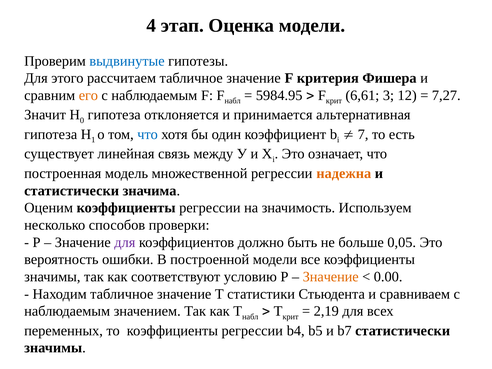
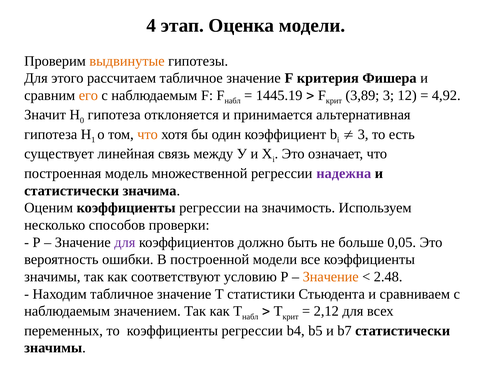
выдвинутые colour: blue -> orange (127, 61)
5984.95: 5984.95 -> 1445.19 (279, 95)
6,61: 6,61 -> 3,89 (362, 95)
7,27: 7,27 -> 4,92 (446, 95)
что colour: blue -> orange (148, 134)
7: 7 -> 3 (363, 134)
надежна colour: orange -> purple (344, 173)
0.00: 0.00 -> 2.48 (388, 277)
2,19: 2,19 -> 2,12 (326, 311)
